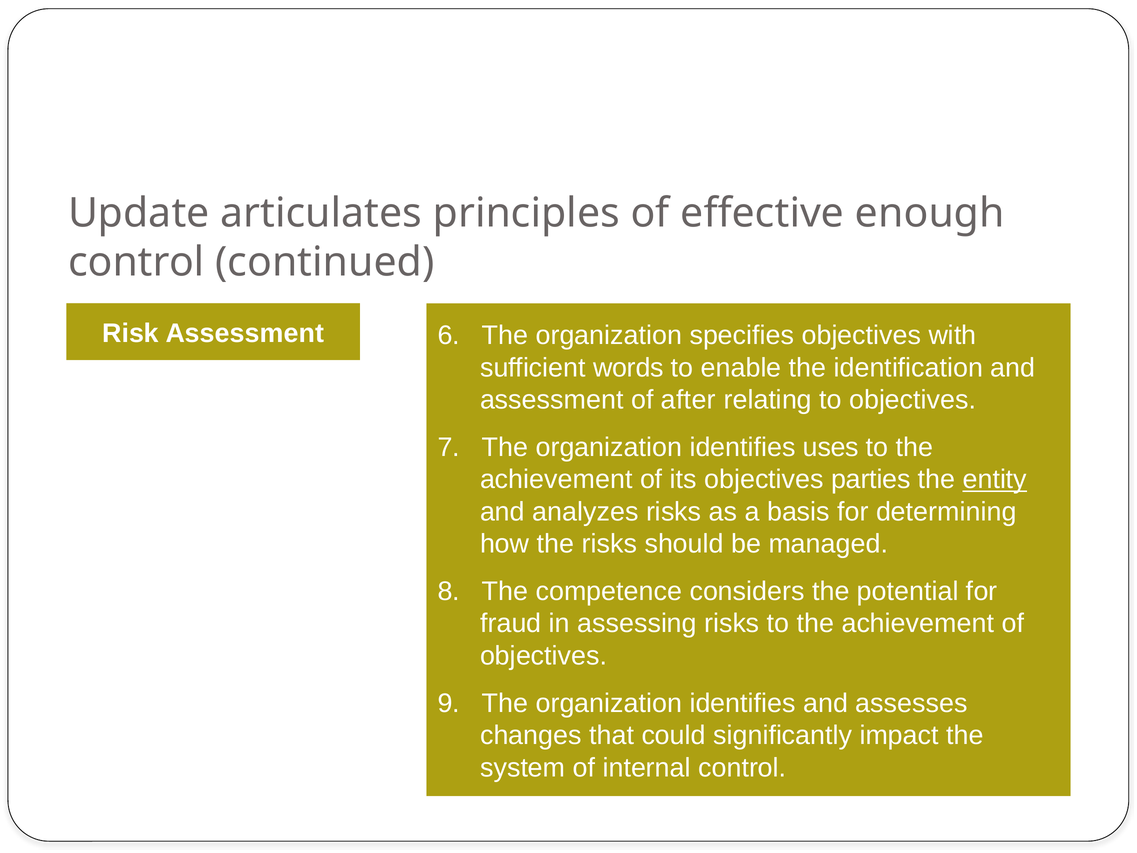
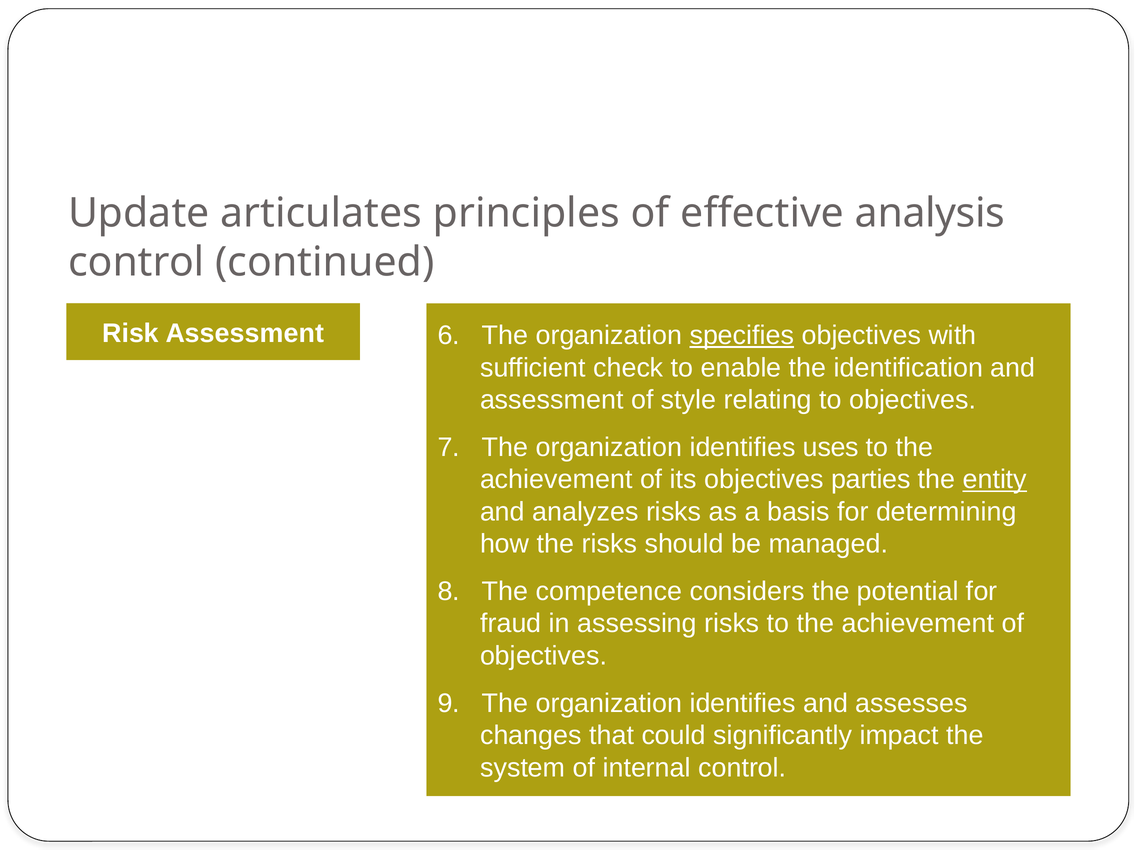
enough: enough -> analysis (930, 213)
specifies underline: none -> present (742, 335)
words: words -> check (628, 368)
after: after -> style (689, 400)
